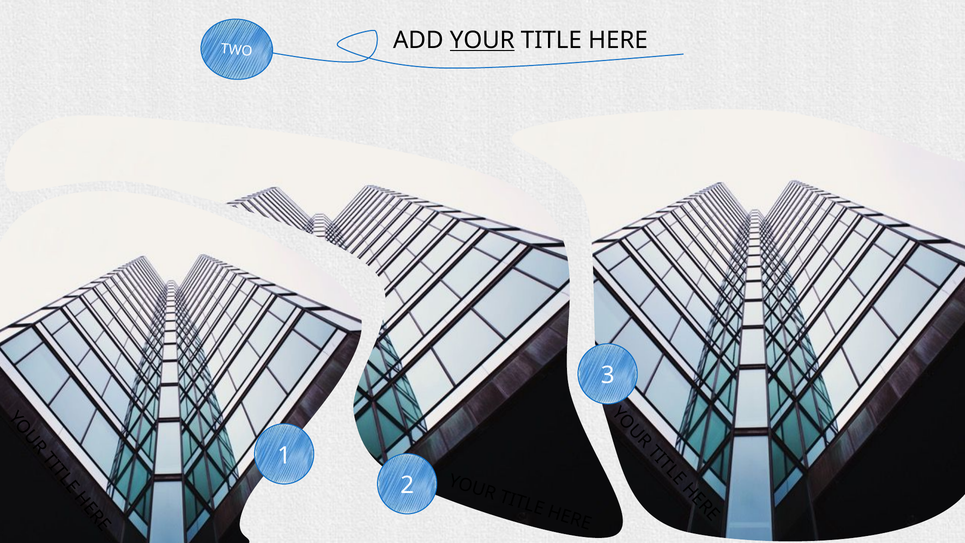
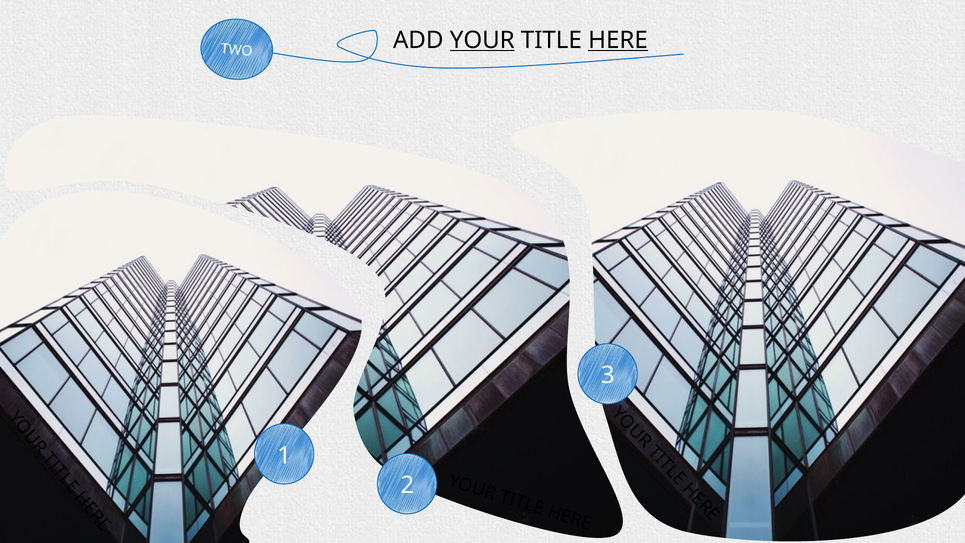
HERE underline: none -> present (618, 40)
